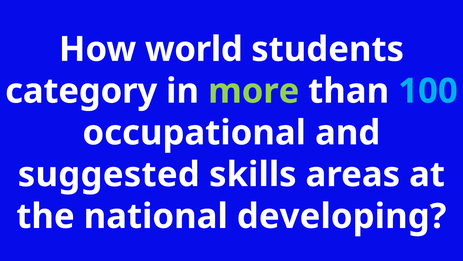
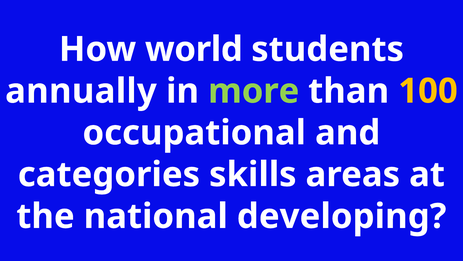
category: category -> annually (81, 91)
100 colour: light blue -> yellow (428, 91)
suggested: suggested -> categories (109, 174)
